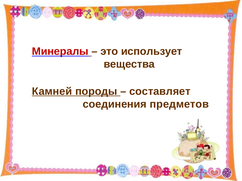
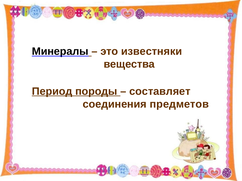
Минералы colour: red -> black (60, 51)
использует: использует -> известняки (152, 51)
Камней: Камней -> Период (52, 92)
